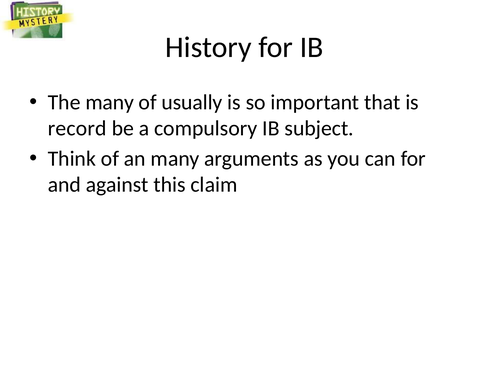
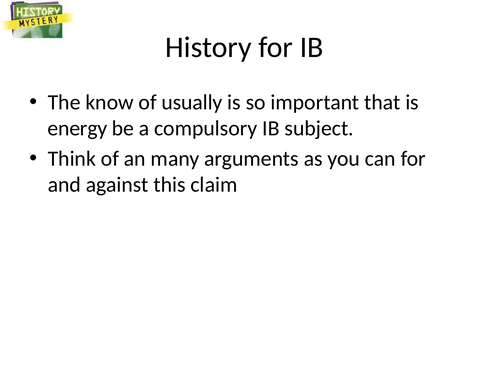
The many: many -> know (110, 103)
record: record -> energy (77, 129)
